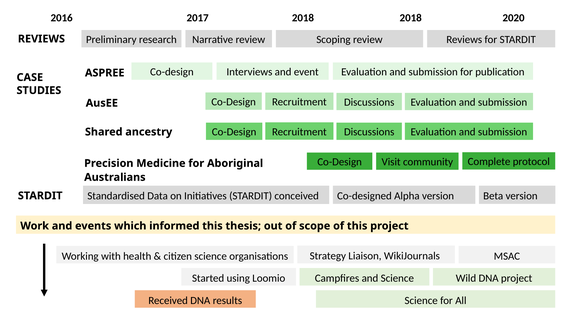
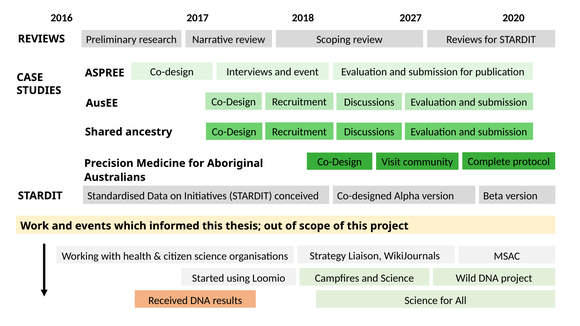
2018 2018: 2018 -> 2027 (411, 18)
